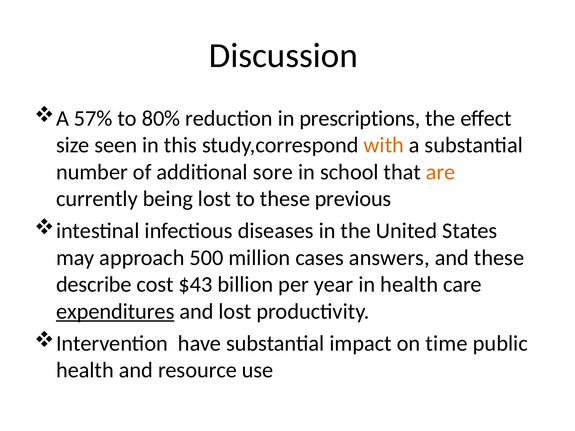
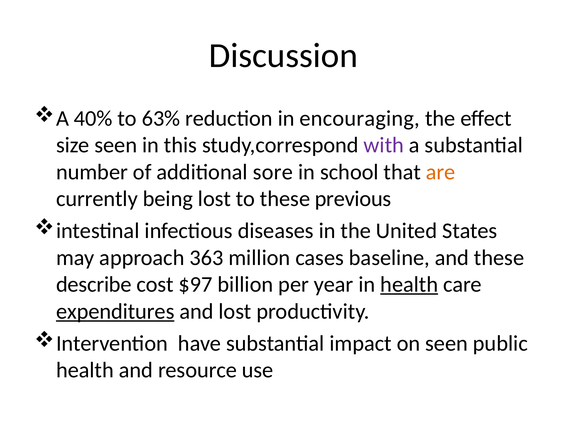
57%: 57% -> 40% (93, 118)
80%: 80% -> 63% (161, 118)
prescriptions: prescriptions -> encouraging (360, 118)
with colour: orange -> purple (384, 145)
500: 500 -> 363 (206, 258)
answers: answers -> baseline (389, 258)
$43: $43 -> $97 (196, 285)
health underline: none -> present (409, 285)
on time: time -> seen (447, 344)
